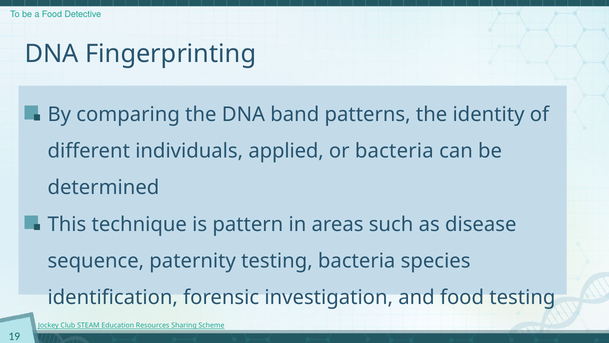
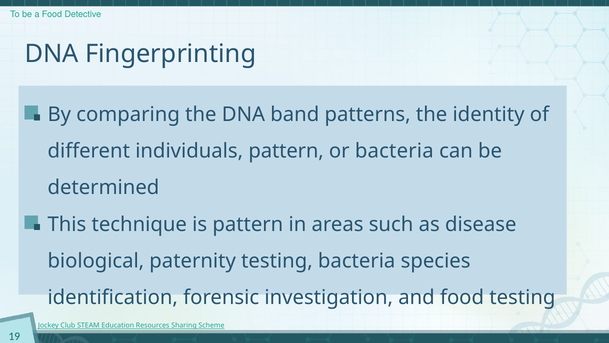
individuals applied: applied -> pattern (286, 151)
sequence: sequence -> biological (96, 261)
